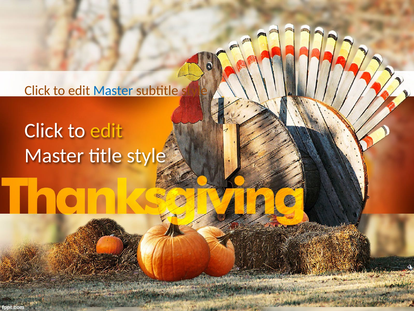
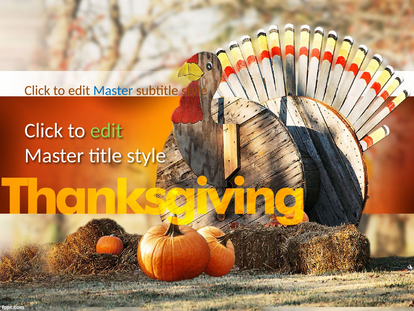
edit colour: yellow -> light green (106, 130)
